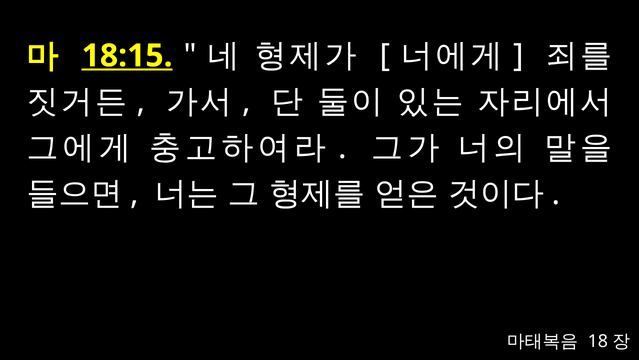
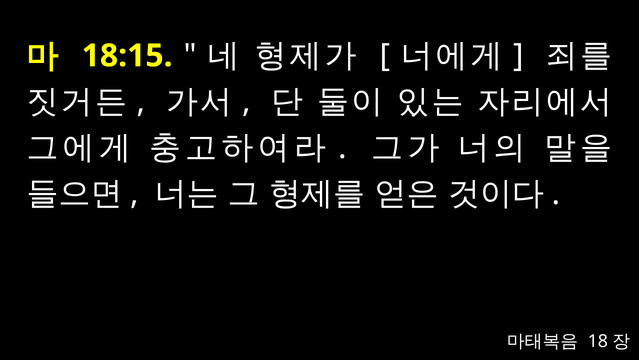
18:15 underline: present -> none (127, 56)
